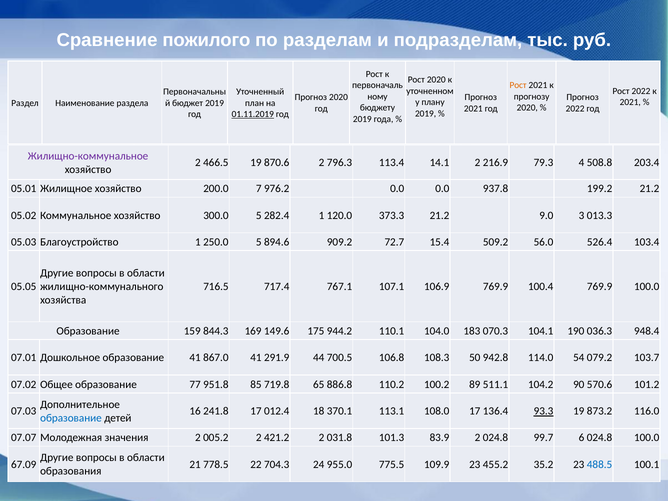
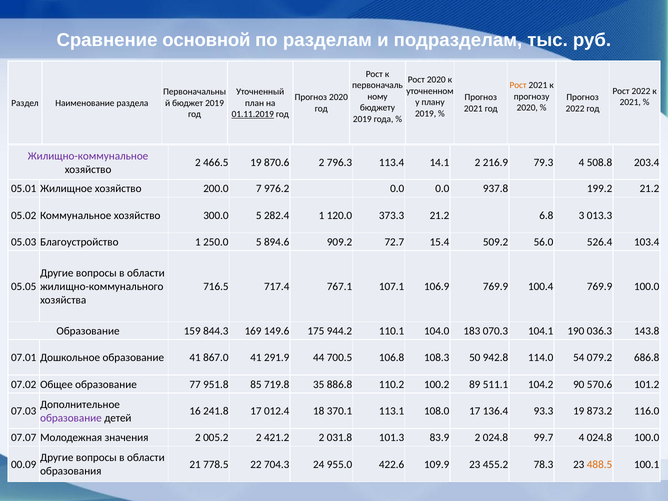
пожилого: пожилого -> основной (206, 40)
9.0: 9.0 -> 6.8 (546, 215)
948.4: 948.4 -> 143.8 (647, 331)
103.7: 103.7 -> 686.8 (647, 358)
65: 65 -> 35 (319, 384)
93.3 underline: present -> none (543, 411)
образование colour: blue -> purple (71, 418)
99.7 6: 6 -> 4 (582, 438)
67.09: 67.09 -> 00.09 (24, 465)
775.5: 775.5 -> 422.6 (392, 465)
35.2: 35.2 -> 78.3 (543, 465)
488.5 colour: blue -> orange (600, 465)
